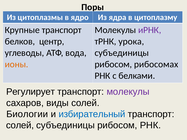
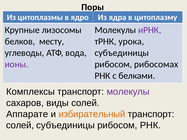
Крупные транспорт: транспорт -> лизосомы (62, 30)
центр: центр -> месту (52, 41)
ионы colour: orange -> purple (17, 64)
Регулирует: Регулирует -> Комплексы (30, 92)
Биологии: Биологии -> Аппарате (27, 114)
избирательный colour: blue -> orange (92, 114)
